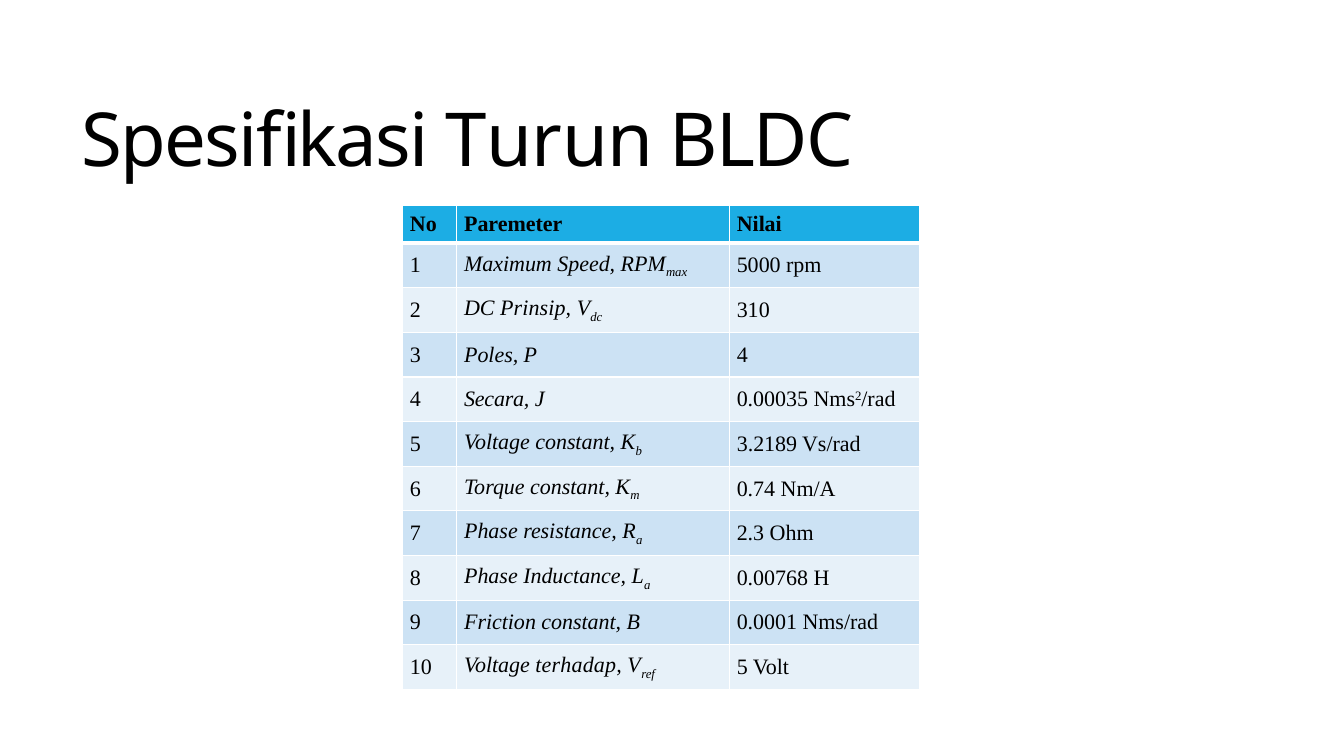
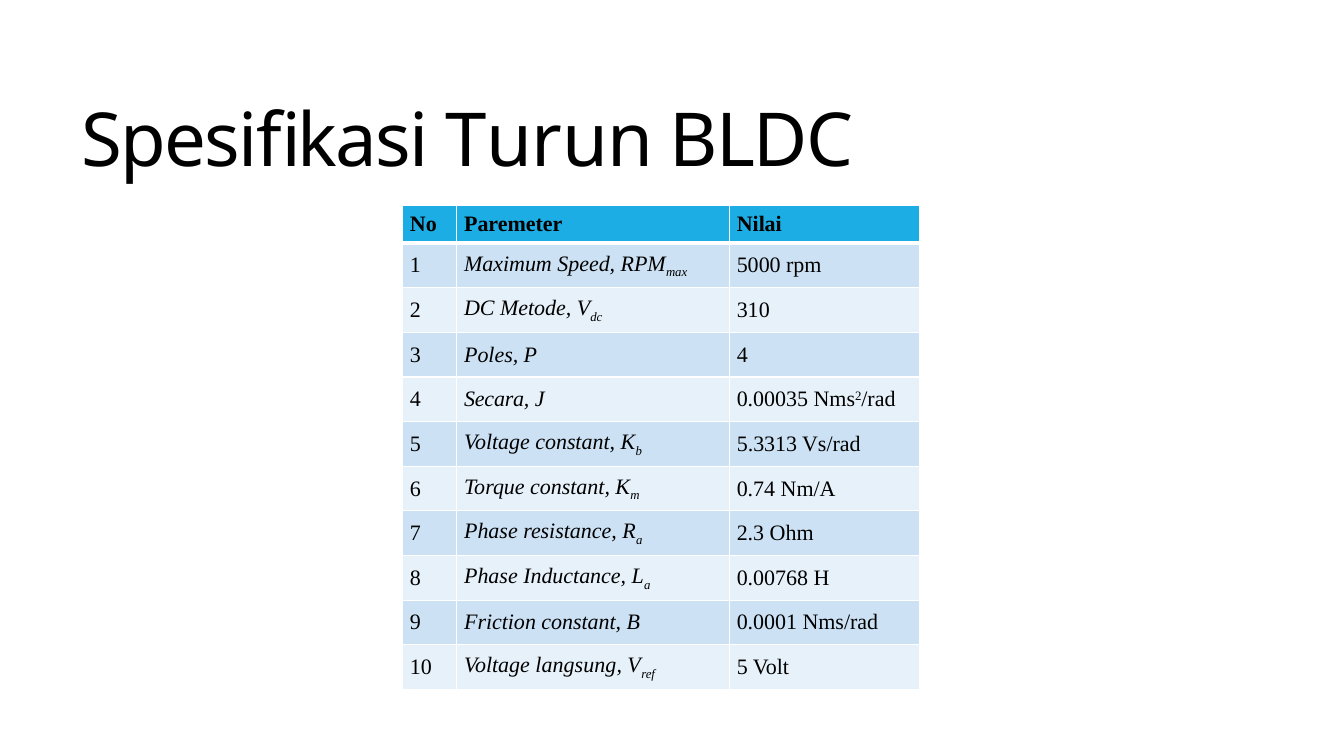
Prinsip: Prinsip -> Metode (536, 308)
3.2189: 3.2189 -> 5.3313 (767, 444)
terhadap: terhadap -> langsung (579, 665)
